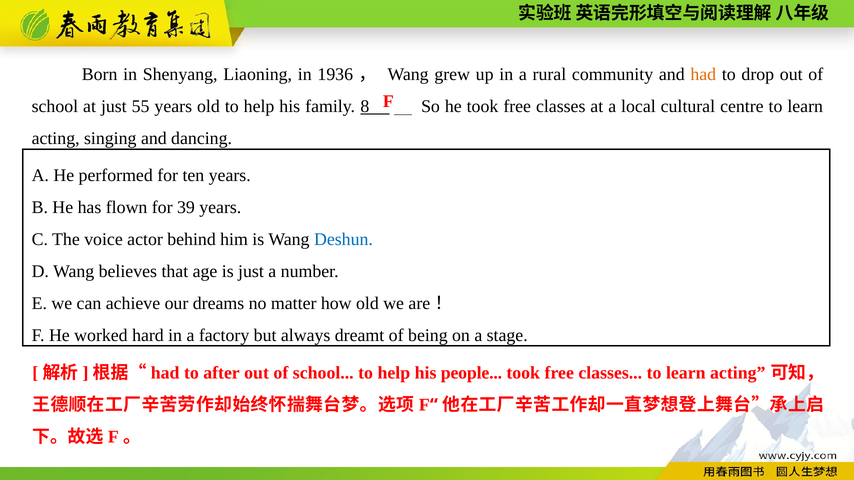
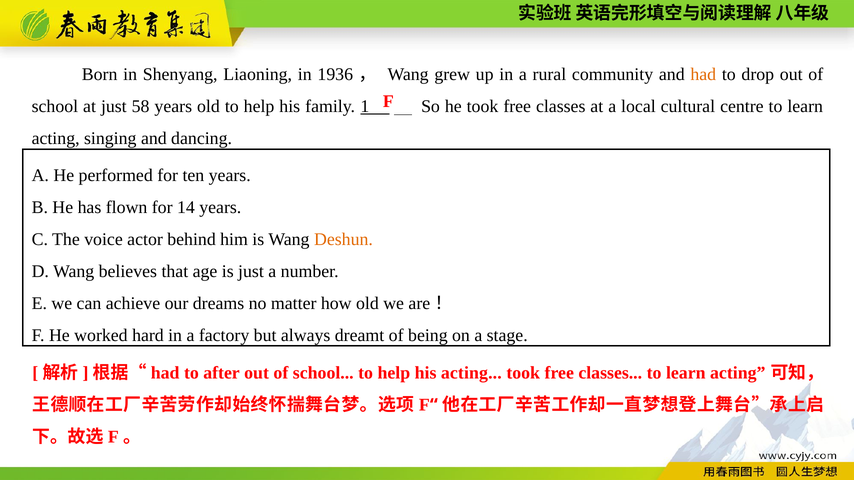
55: 55 -> 58 (141, 106)
8: 8 -> 1 (365, 106)
39: 39 -> 14 (186, 207)
Deshun colour: blue -> orange (343, 239)
his people: people -> acting (471, 373)
